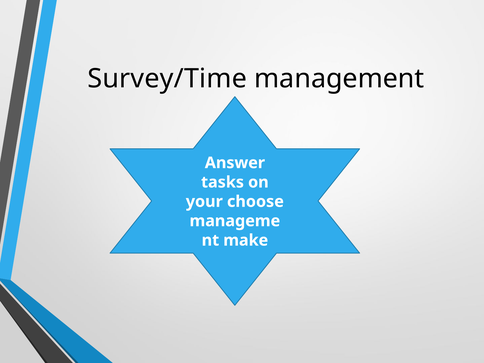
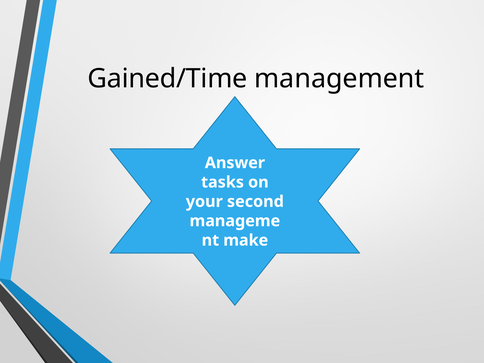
Survey/Time: Survey/Time -> Gained/Time (167, 78)
choose: choose -> second (255, 202)
